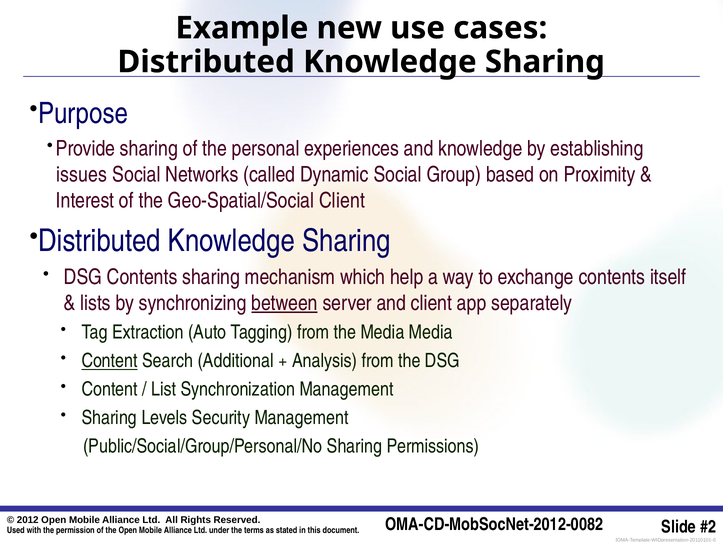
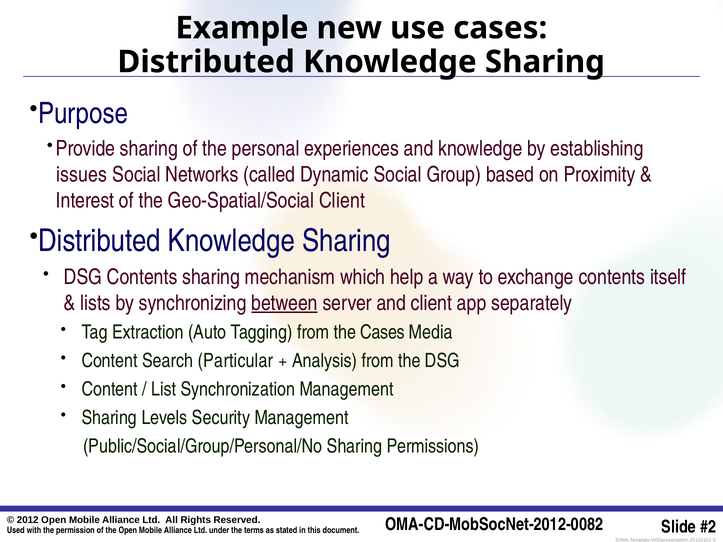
the Media: Media -> Cases (383, 333)
Content underline: present -> none (110, 361)
Additional: Additional -> Particular (236, 361)
